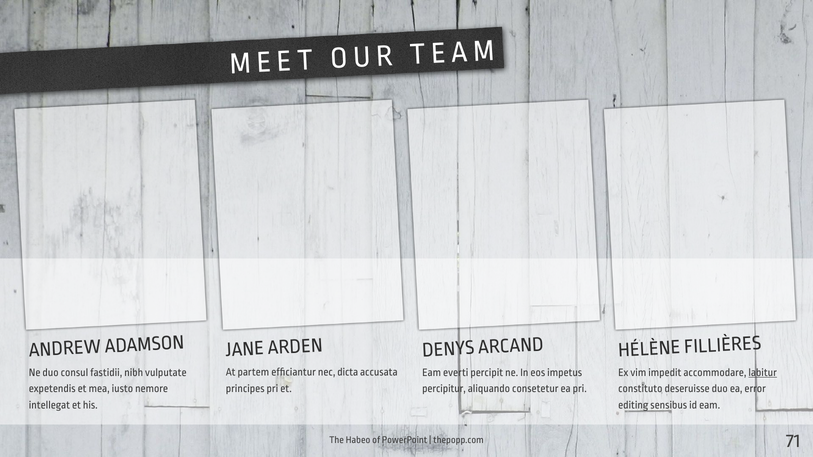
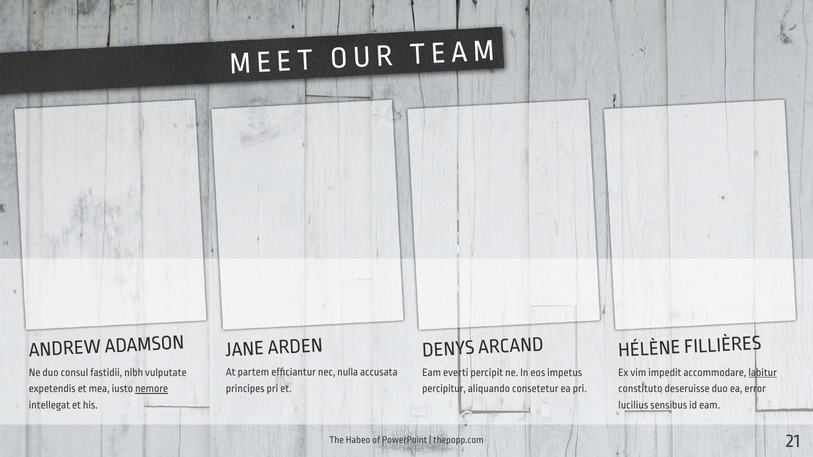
dicta: dicta -> nulla (348, 372)
nemore underline: none -> present (152, 389)
editing: editing -> lucilius (633, 405)
71: 71 -> 21 (793, 441)
